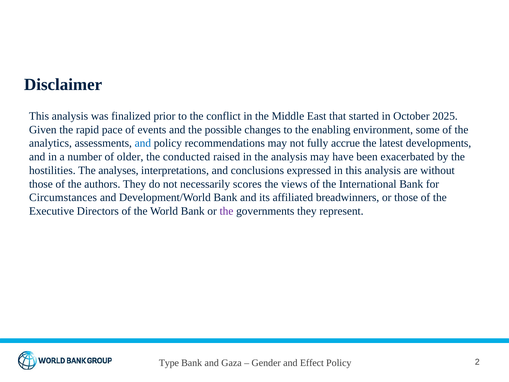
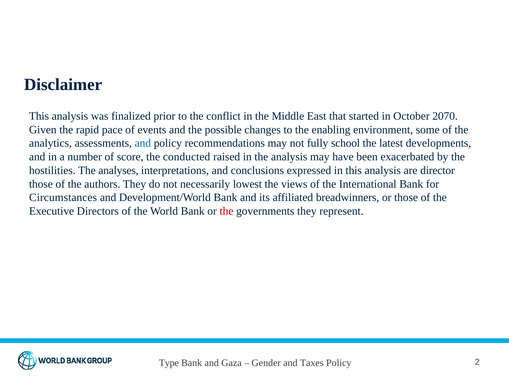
2025: 2025 -> 2070 (445, 116)
accrue: accrue -> school (346, 143)
older: older -> score (130, 157)
without: without -> director (438, 170)
scores: scores -> lowest (247, 184)
the colour: purple -> red (226, 211)
Effect: Effect -> Taxes (312, 363)
